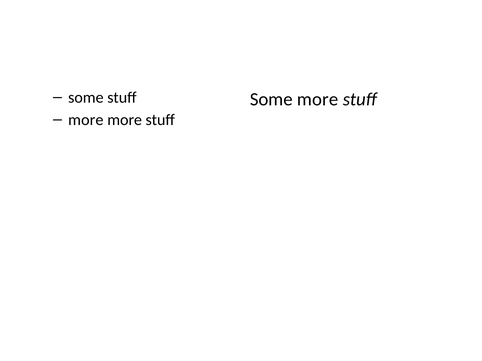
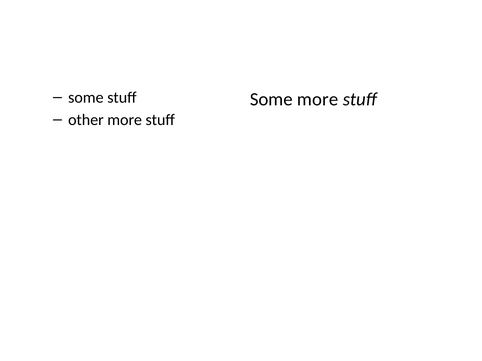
more: more -> other (86, 120)
